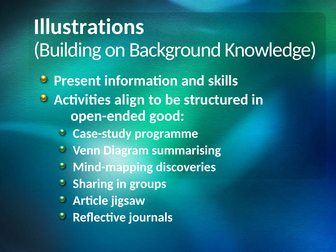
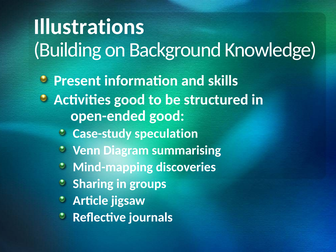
Activities align: align -> good (130, 100)
programme: programme -> speculation (166, 134)
